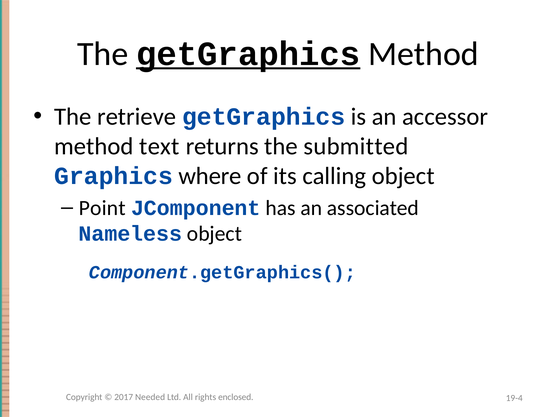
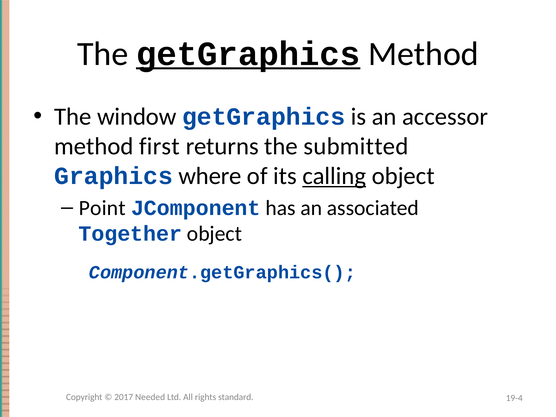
retrieve: retrieve -> window (137, 117)
text: text -> first (159, 146)
calling underline: none -> present (334, 176)
Nameless: Nameless -> Together (130, 234)
enclosed: enclosed -> standard (236, 397)
